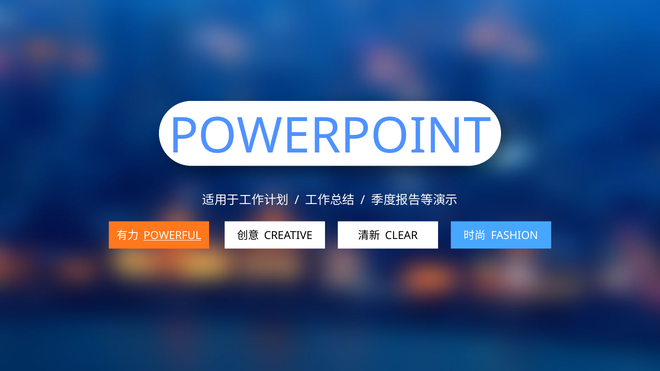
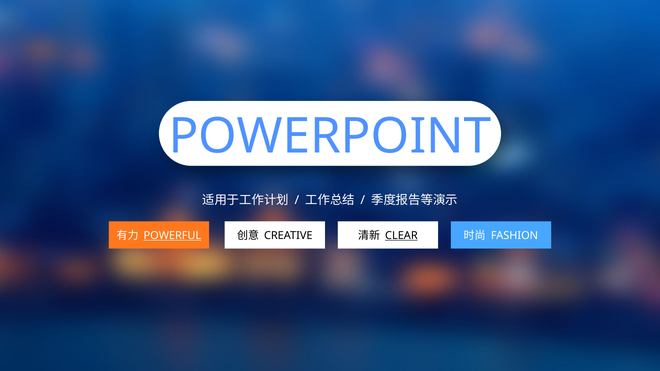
CLEAR underline: none -> present (401, 236)
